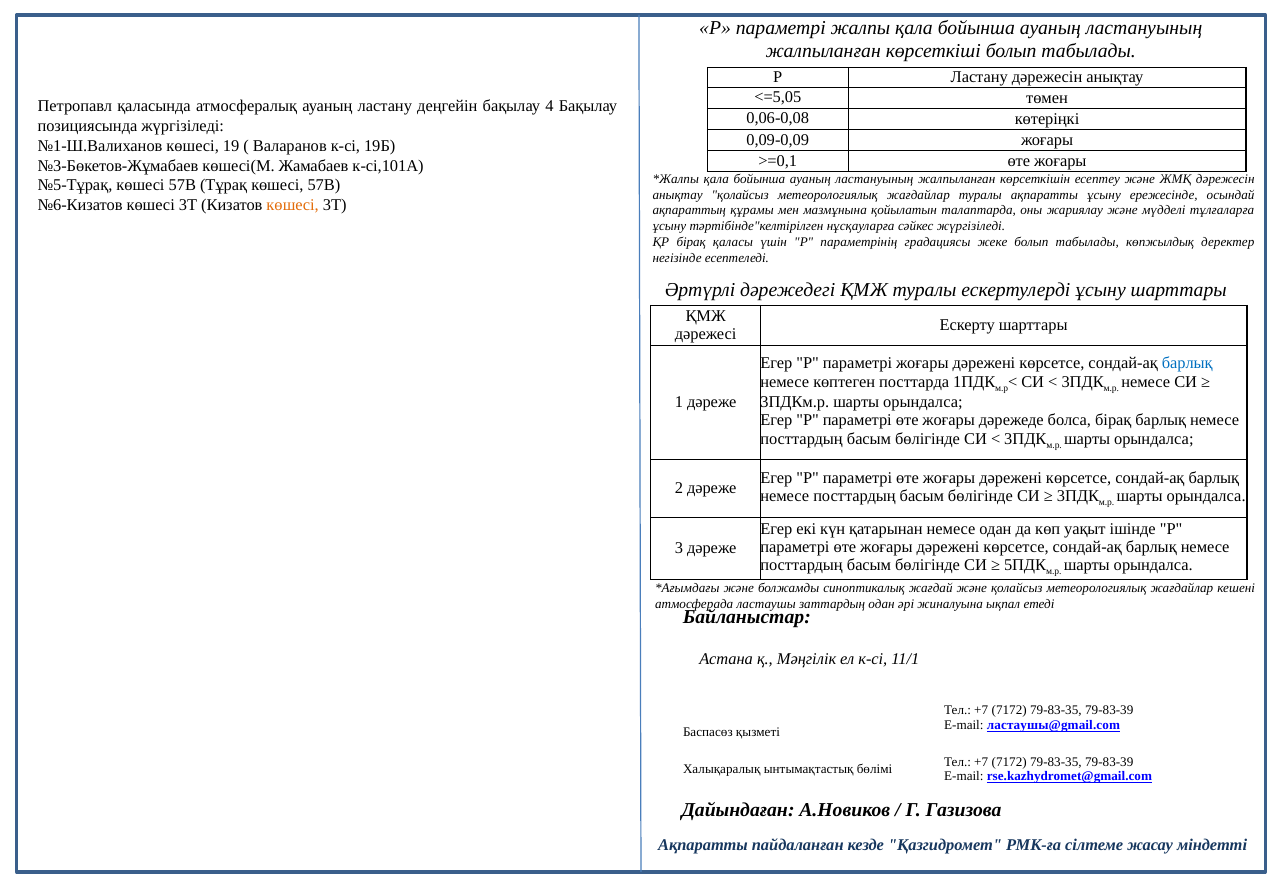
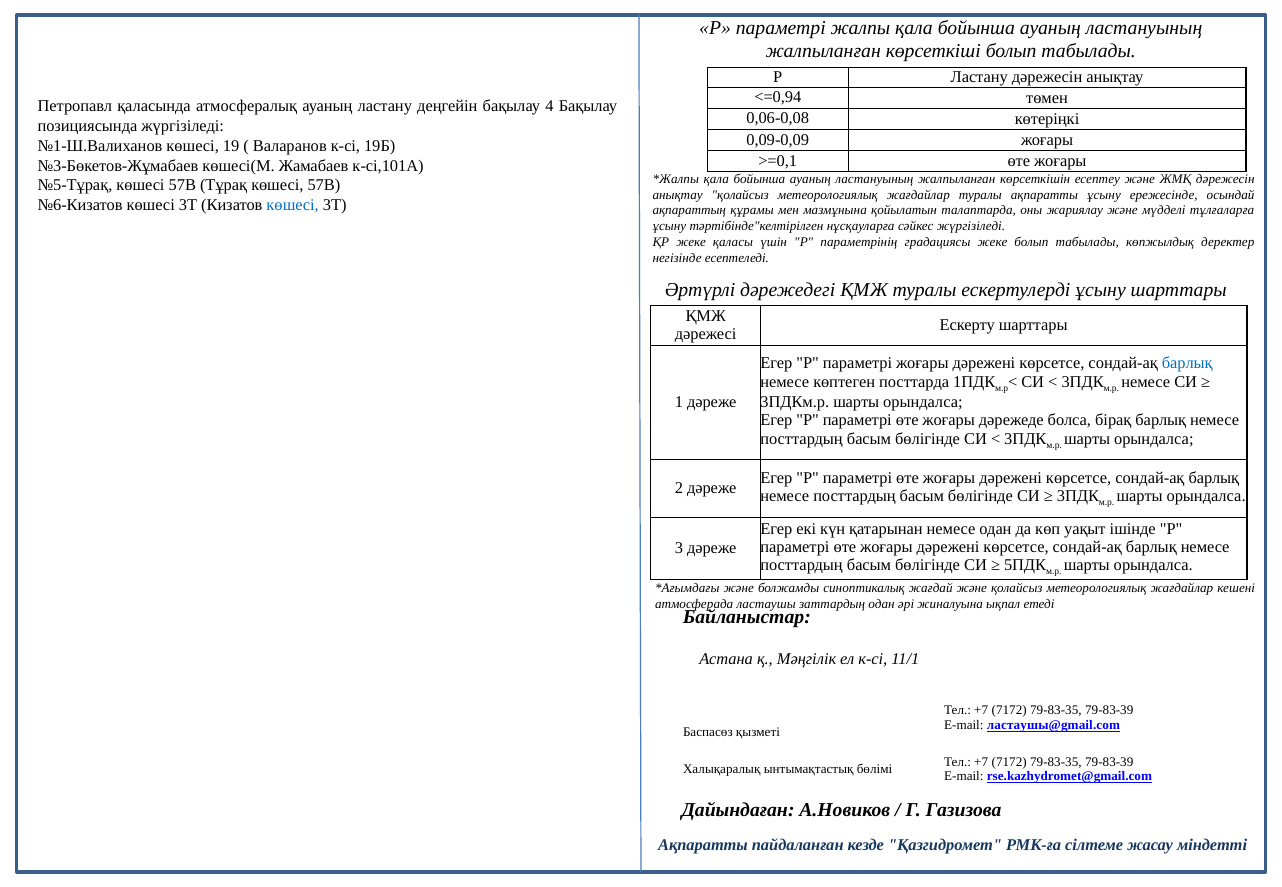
<=5,05: <=5,05 -> <=0,94 (778, 97)
көшесі colour: orange -> blue (293, 205)
ҚР бірақ: бірақ -> жеке (691, 242)
